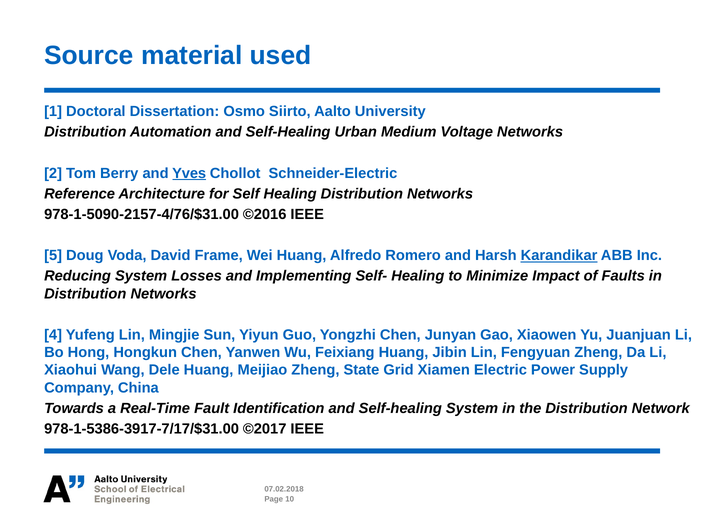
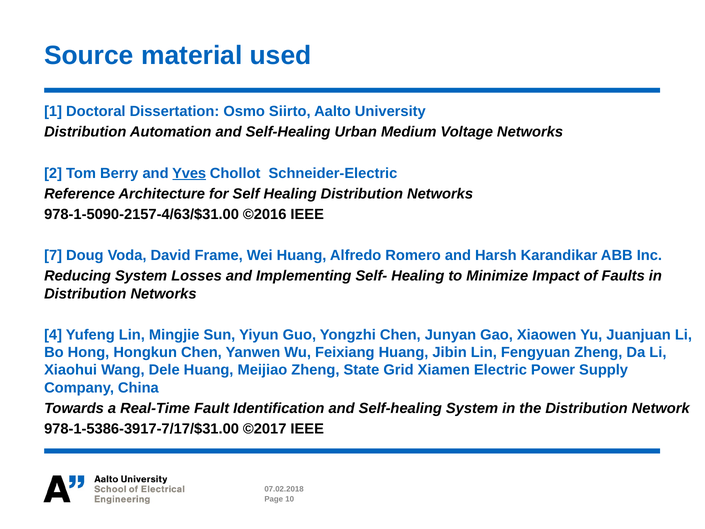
978-1-5090-2157-4/76/$31.00: 978-1-5090-2157-4/76/$31.00 -> 978-1-5090-2157-4/63/$31.00 (142, 214)
5: 5 -> 7 (53, 255)
Karandikar underline: present -> none (559, 255)
